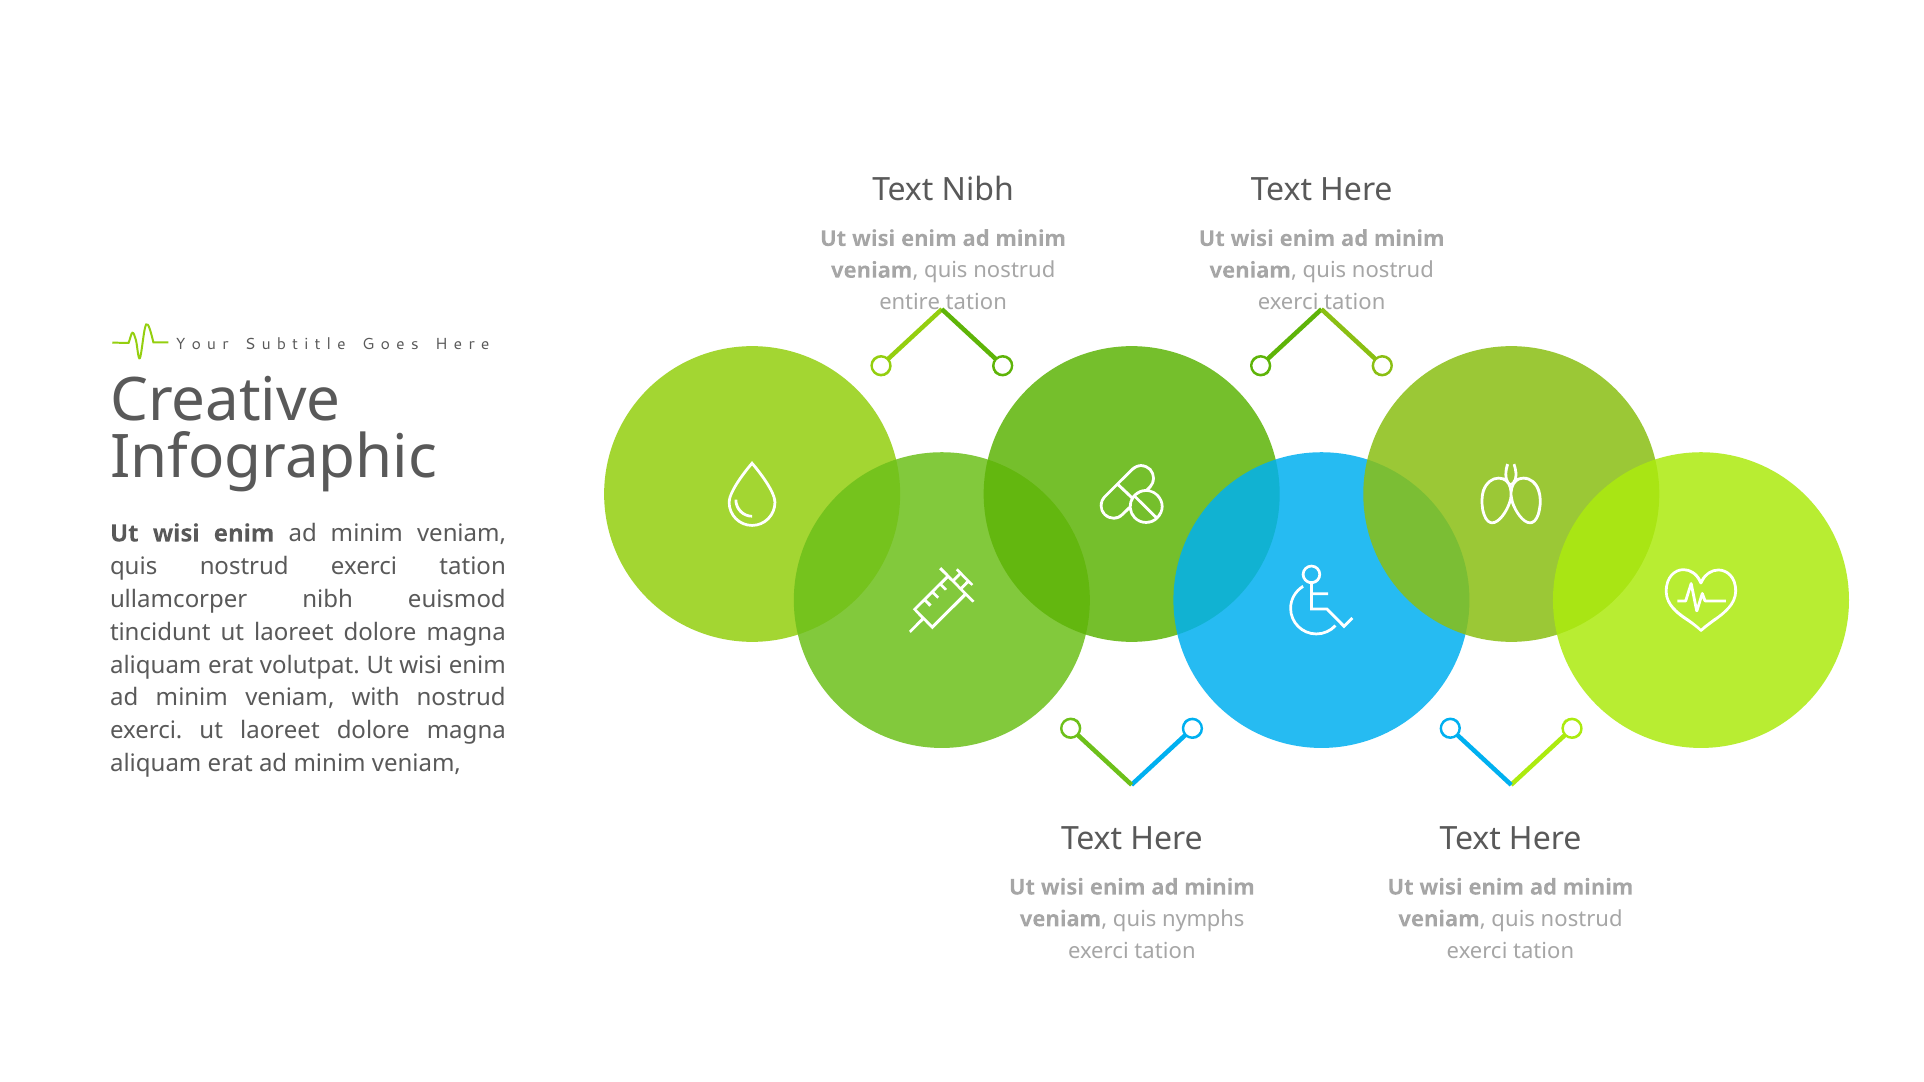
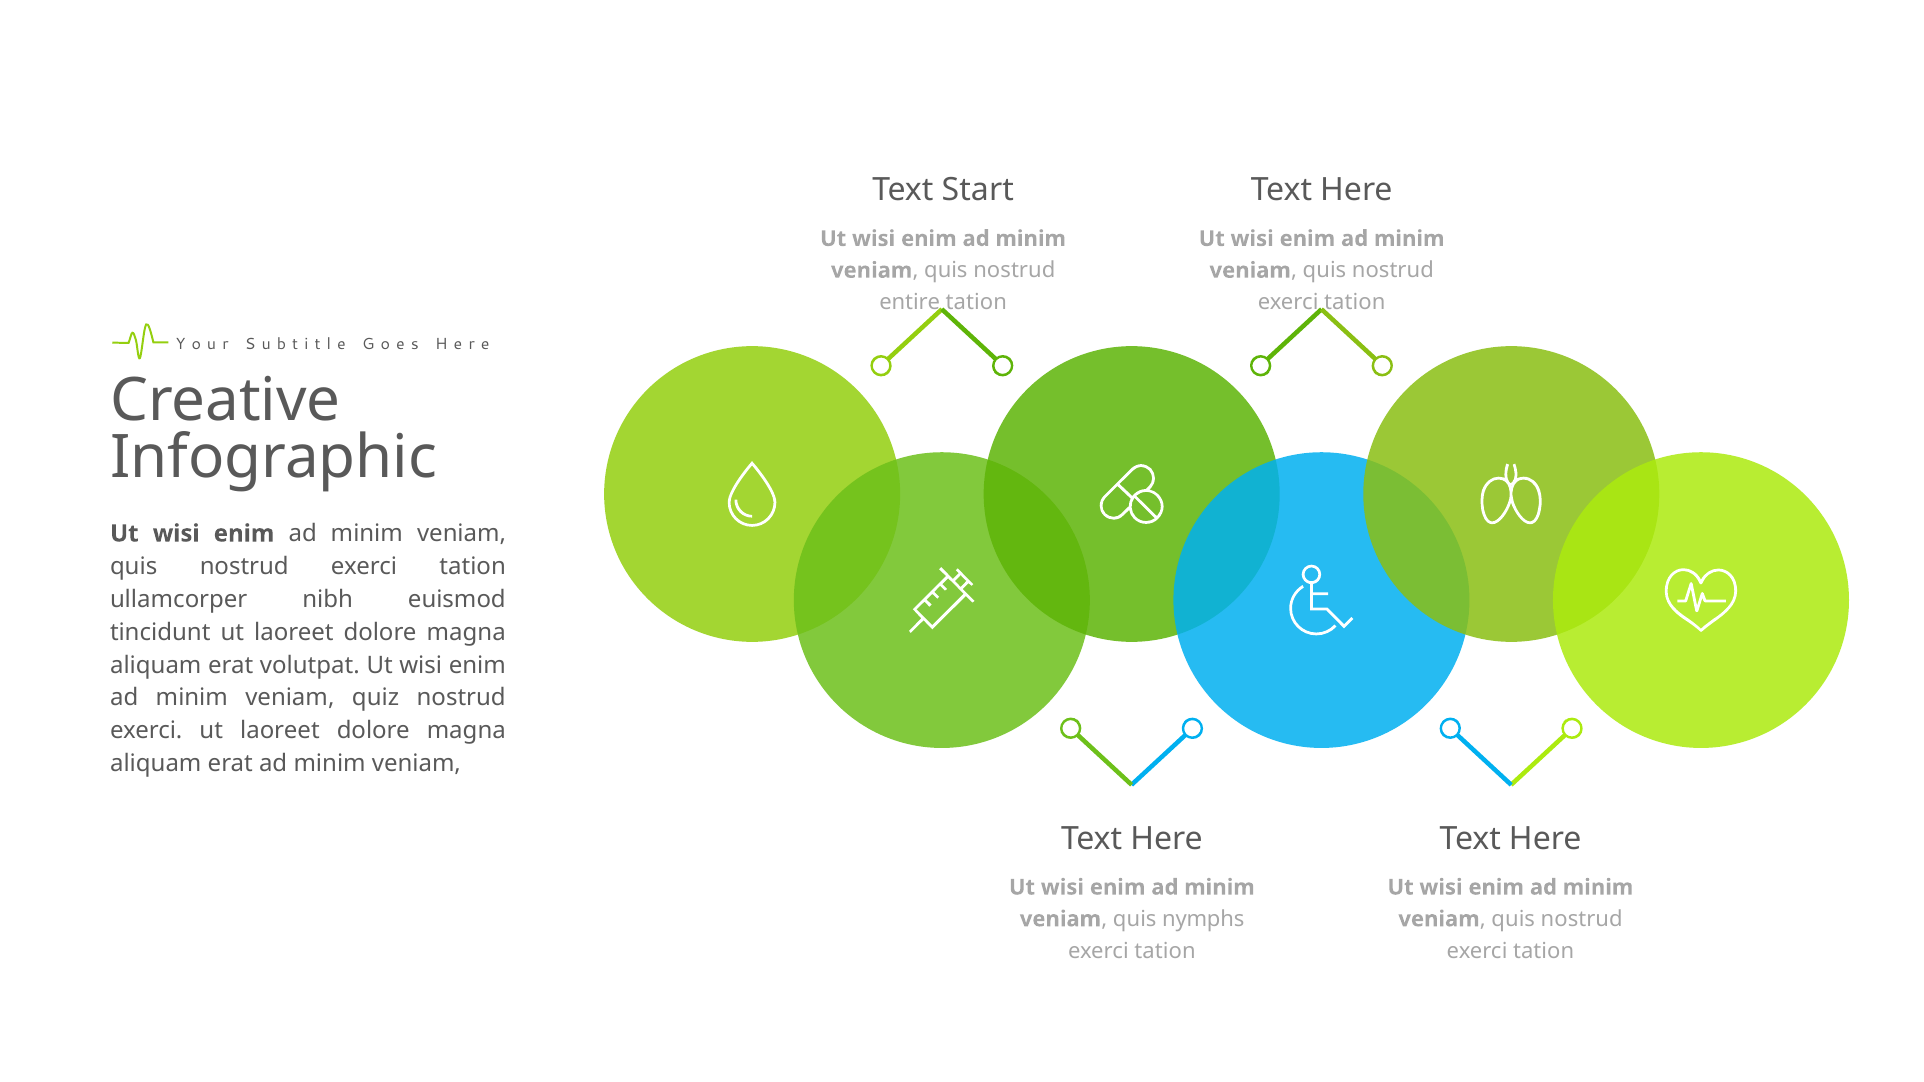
Text Nibh: Nibh -> Start (978, 190)
with: with -> quiz (376, 698)
